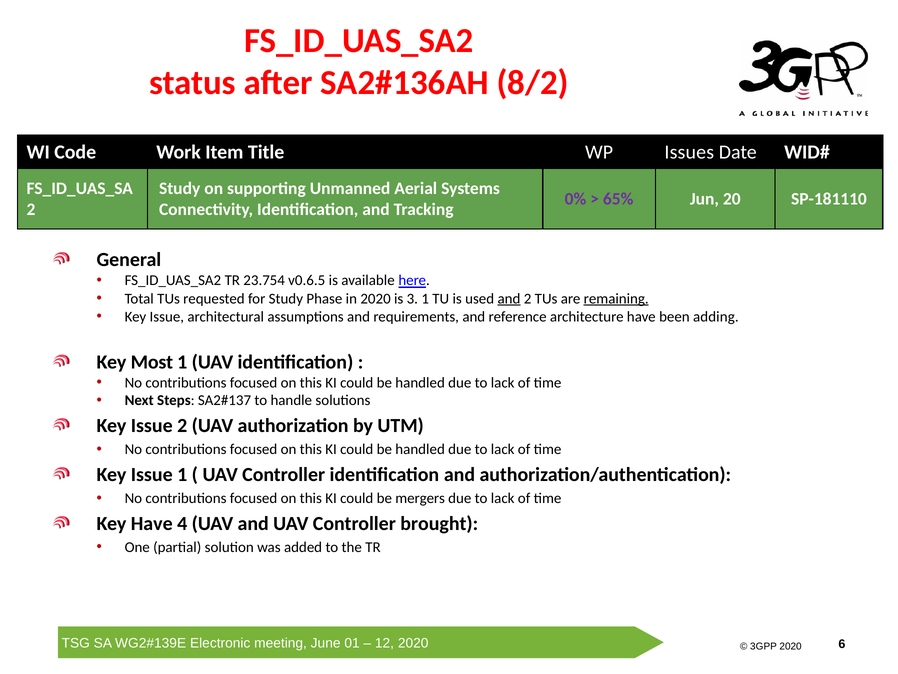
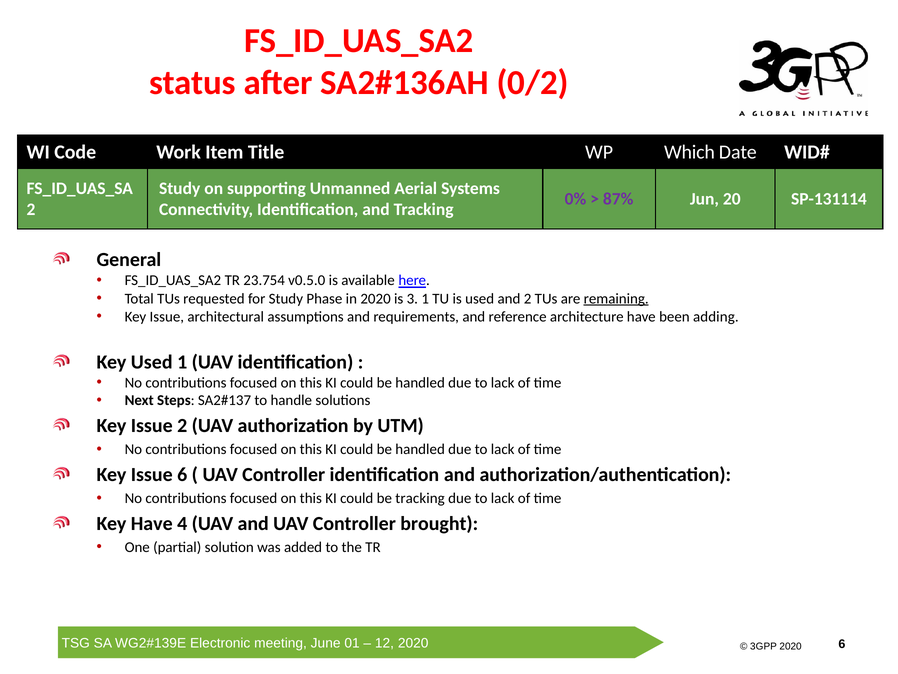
8/2: 8/2 -> 0/2 (533, 82)
Issues: Issues -> Which (689, 152)
65%: 65% -> 87% (618, 199)
SP-181110: SP-181110 -> SP-131114 (829, 199)
v0.6.5: v0.6.5 -> v0.5.0 (307, 280)
and underline: present -> none (509, 299)
Key Most: Most -> Used (152, 362)
Issue 1: 1 -> 6 (182, 474)
be mergers: mergers -> tracking (420, 498)
